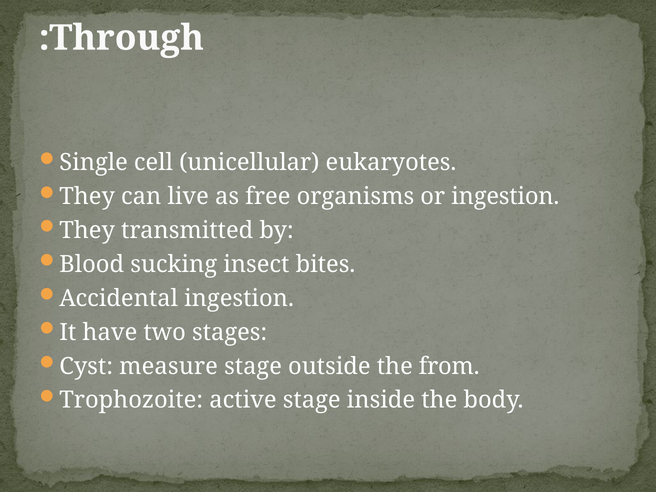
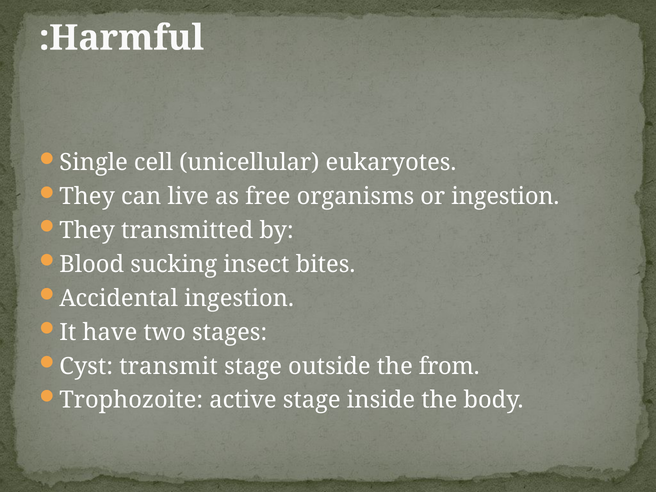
Through: Through -> Harmful (127, 38)
measure: measure -> transmit (168, 366)
